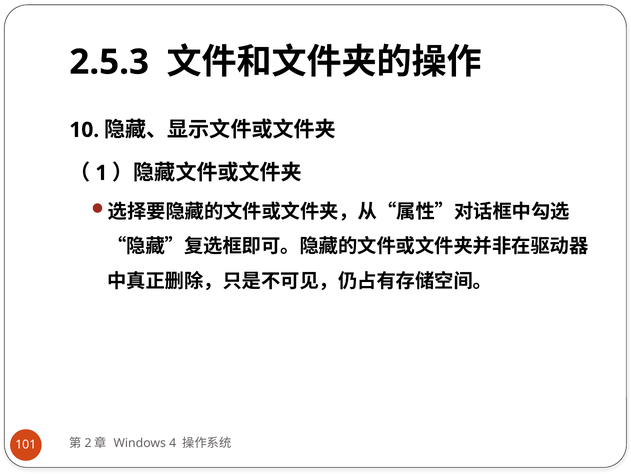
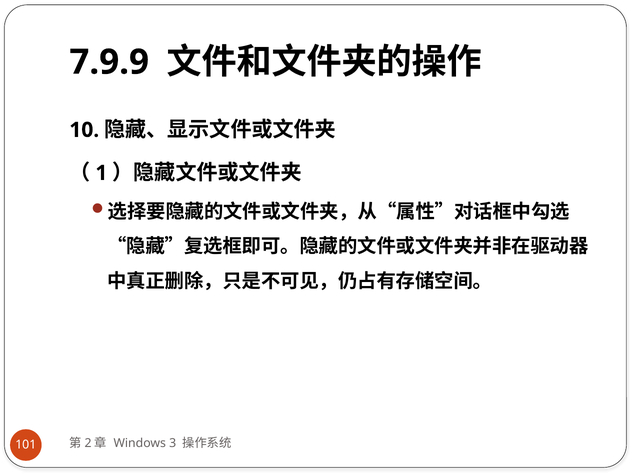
2.5.3: 2.5.3 -> 7.9.9 (109, 62)
4: 4 -> 3 (173, 443)
